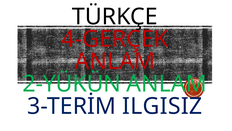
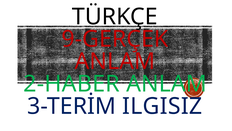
4-GERÇEK: 4-GERÇEK -> 9-GERÇEK (115, 39)
2-YÜKÜN: 2-YÜKÜN -> 2-HABER (71, 84)
